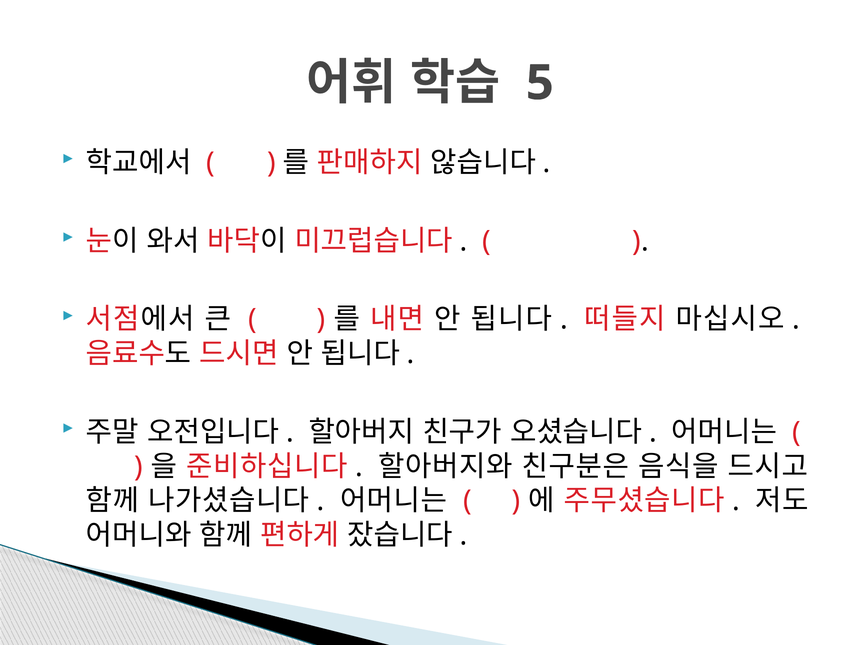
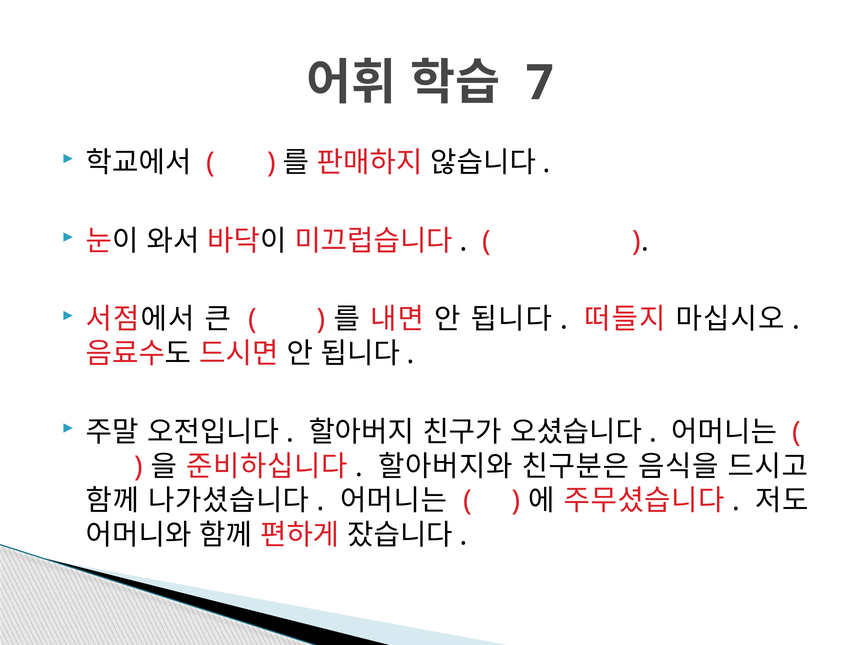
5: 5 -> 7 (540, 83)
